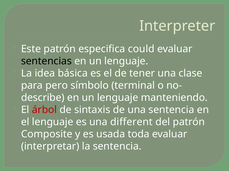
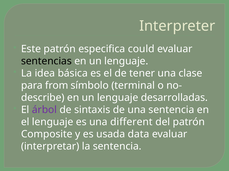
pero: pero -> from (57, 86)
manteniendo: manteniendo -> desarrolladas (174, 98)
árbol colour: red -> purple (44, 110)
toda: toda -> data (139, 135)
